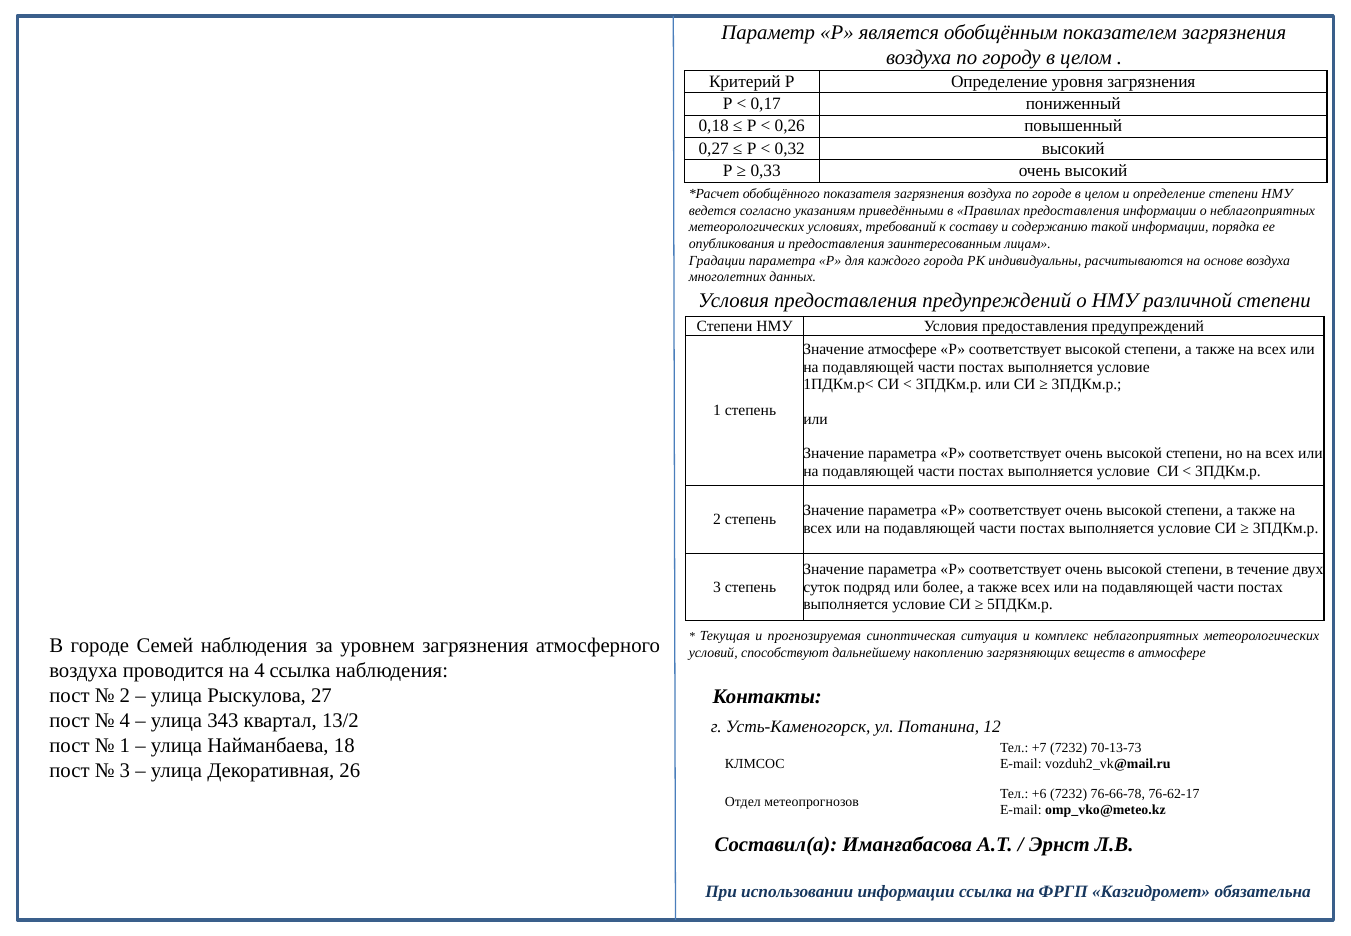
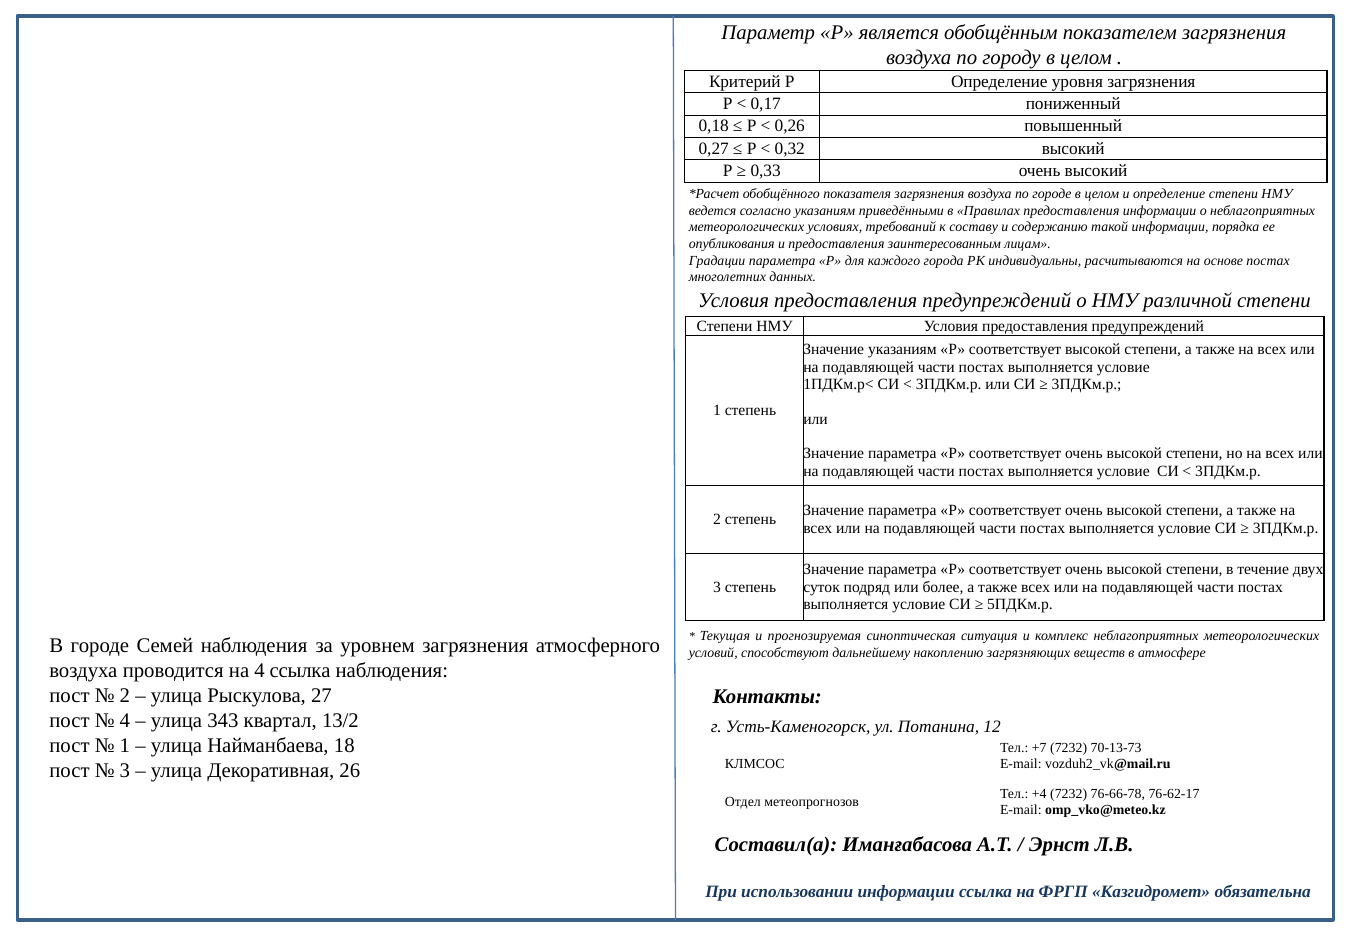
основе воздуха: воздуха -> постах (1268, 260)
Значение атмосфере: атмосфере -> указаниям (902, 350)
+6: +6 -> +4 (1039, 794)
